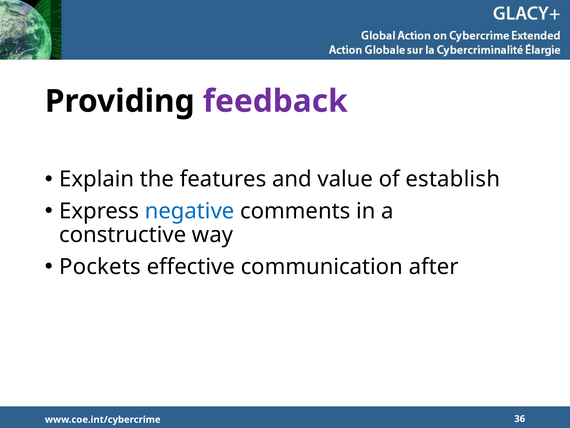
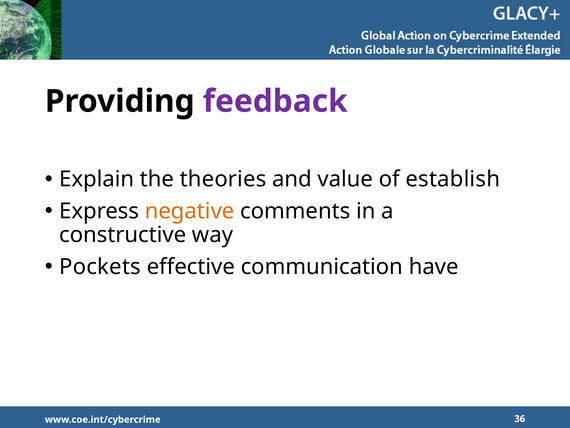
features: features -> theories (223, 179)
negative colour: blue -> orange (190, 211)
after: after -> have (434, 267)
